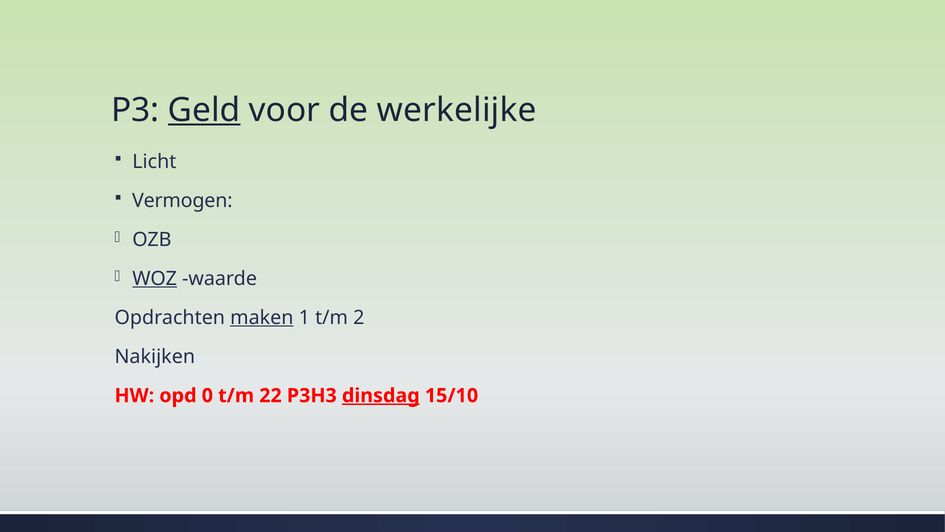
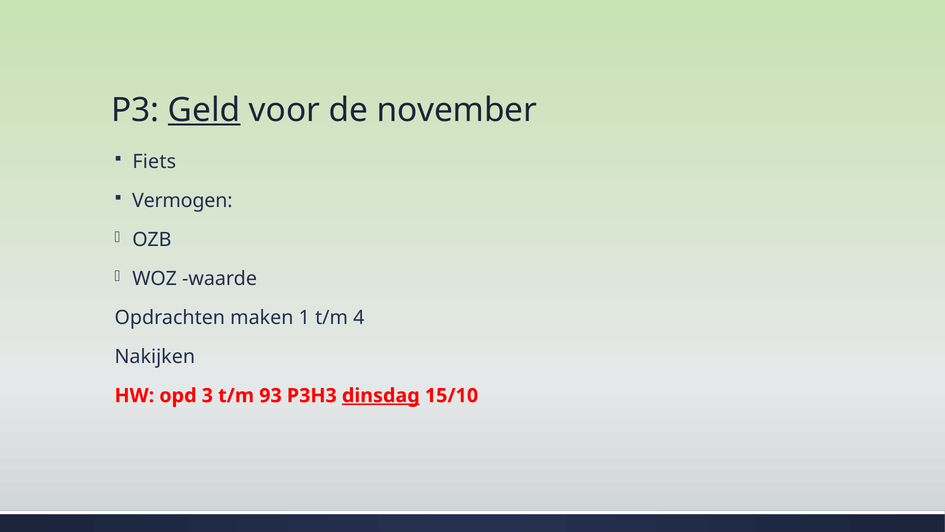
werkelijke: werkelijke -> november (457, 110)
Licht: Licht -> Fiets (154, 161)
WOZ underline: present -> none (155, 278)
maken underline: present -> none (262, 317)
2: 2 -> 4 (359, 317)
0: 0 -> 3 (207, 395)
22: 22 -> 93 (271, 395)
